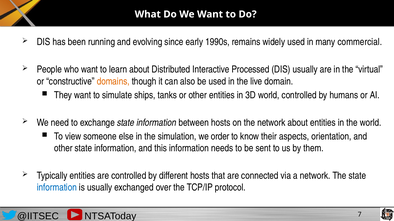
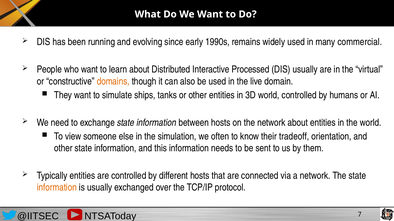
order: order -> often (220, 137)
aspects: aspects -> tradeoff (294, 137)
information colour: blue -> orange (57, 188)
